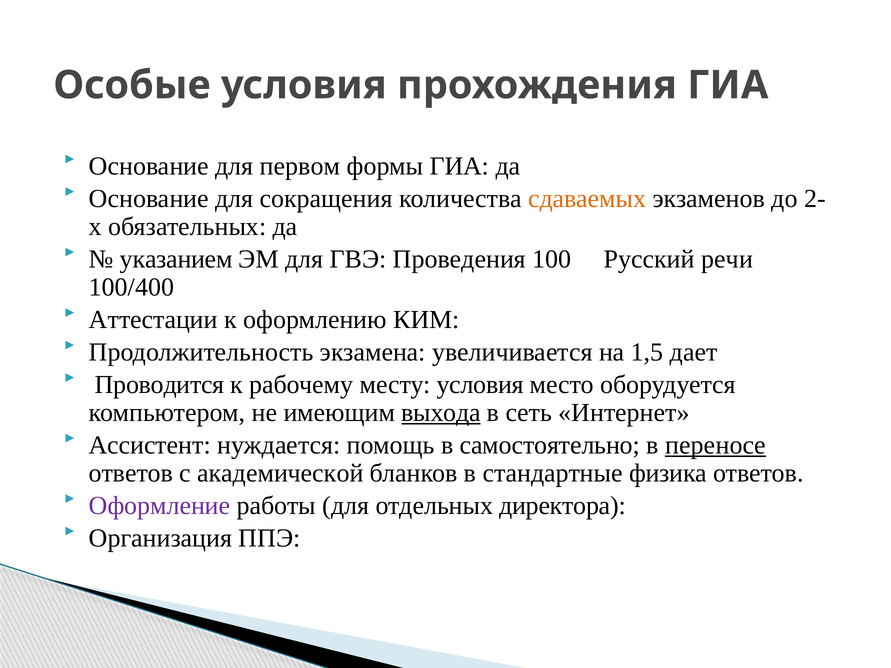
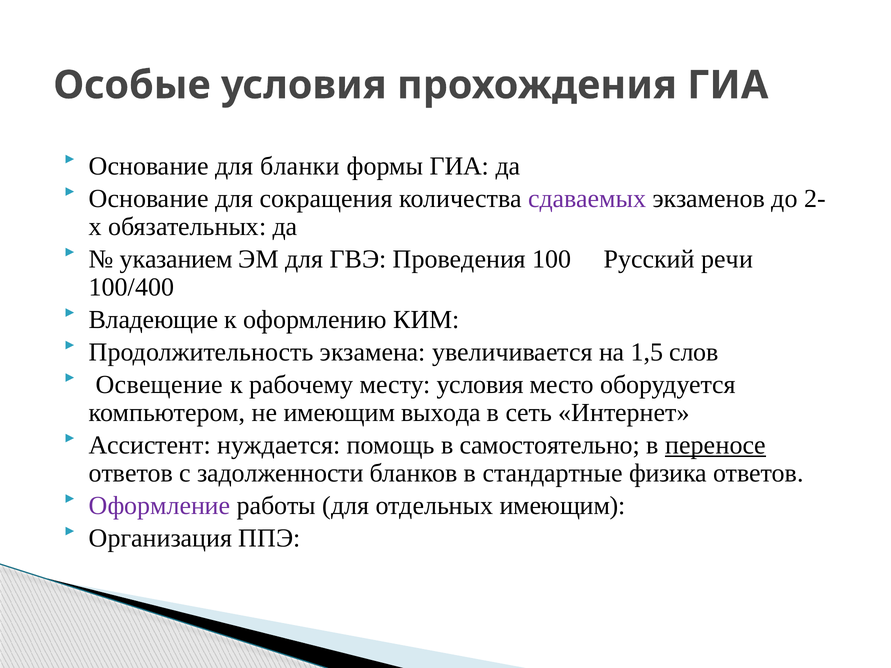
первом: первом -> бланки (300, 166)
сдаваемых colour: orange -> purple (587, 199)
Аттестации: Аттестации -> Владеющие (153, 320)
дает: дает -> слов (694, 352)
Проводится: Проводится -> Освещение (159, 385)
выхода underline: present -> none (441, 413)
академической: академической -> задолженности (280, 473)
отдельных директора: директора -> имеющим (563, 506)
